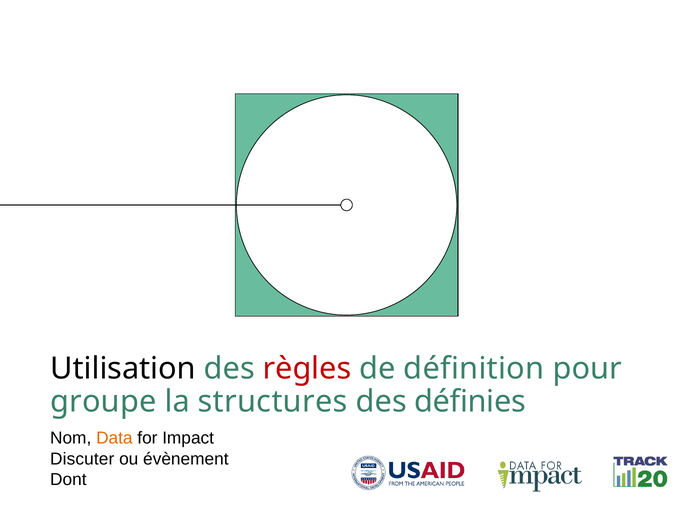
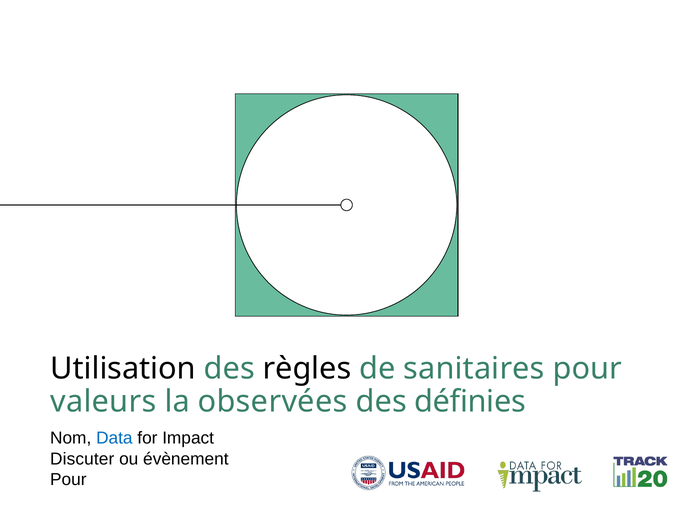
règles colour: red -> black (307, 369)
définition: définition -> sanitaires (474, 369)
groupe: groupe -> valeurs (103, 402)
structures: structures -> observées (273, 402)
Data colour: orange -> blue (114, 438)
Dont: Dont -> Pour (68, 480)
